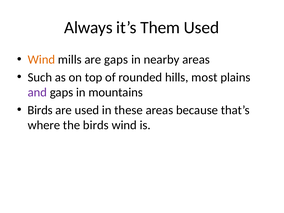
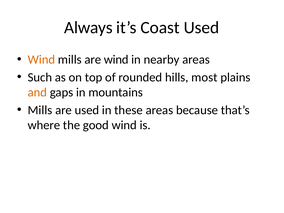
Them: Them -> Coast (160, 27)
are gaps: gaps -> wind (116, 60)
and colour: purple -> orange (37, 92)
Birds: Birds -> Mills (40, 110)
the birds: birds -> good (96, 125)
